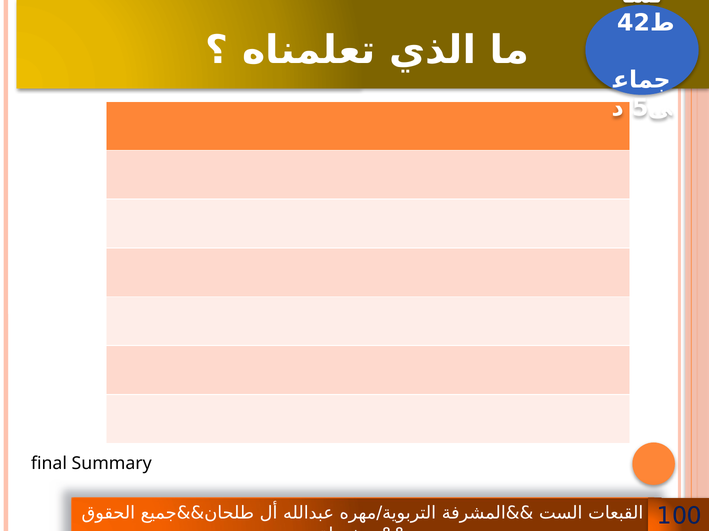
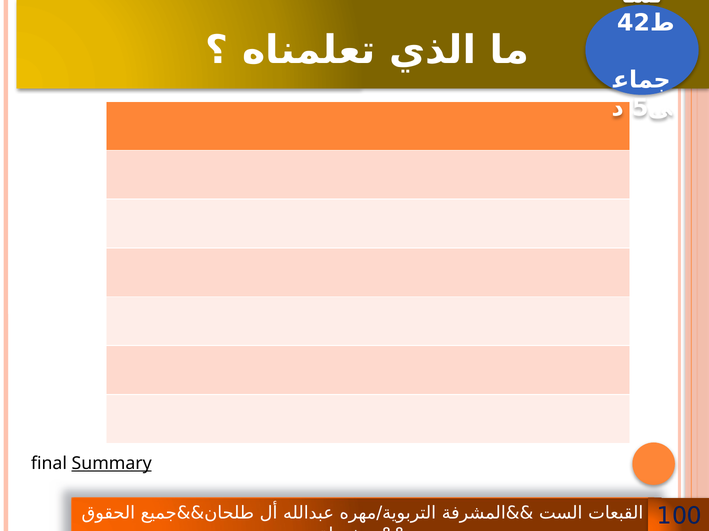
Summary underline: none -> present (112, 464)
